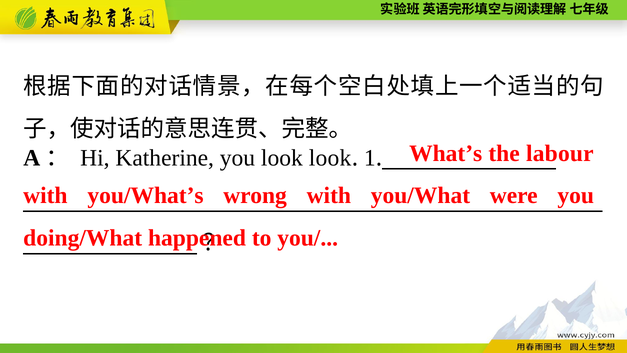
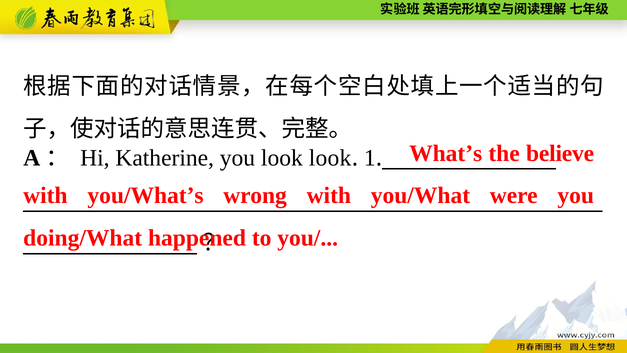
labour: labour -> believe (560, 153)
